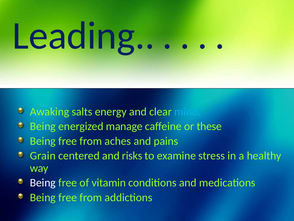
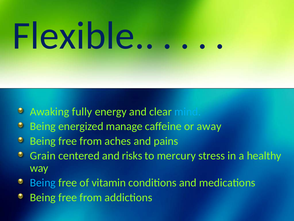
Leading: Leading -> Flexible (83, 36)
salts: salts -> fully (82, 111)
these: these -> away (209, 126)
examine: examine -> mercury (176, 155)
Being colour: white -> light blue (43, 182)
